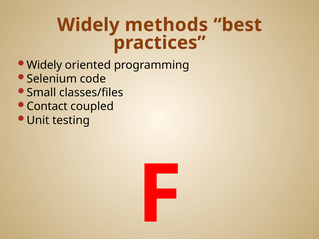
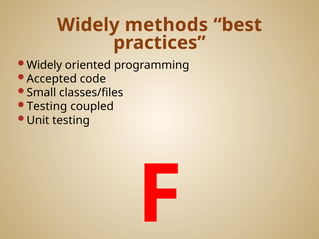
Selenium: Selenium -> Accepted (52, 79)
Contact: Contact -> Testing (47, 107)
